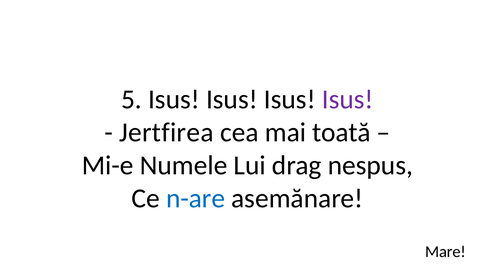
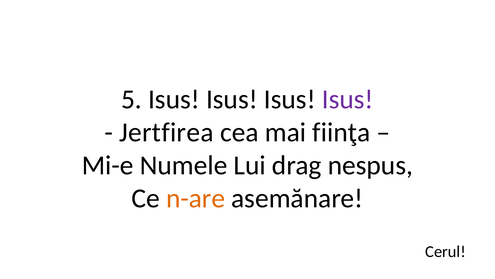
toată: toată -> fiinţa (341, 132)
n-are colour: blue -> orange (196, 198)
Mare: Mare -> Cerul (446, 251)
